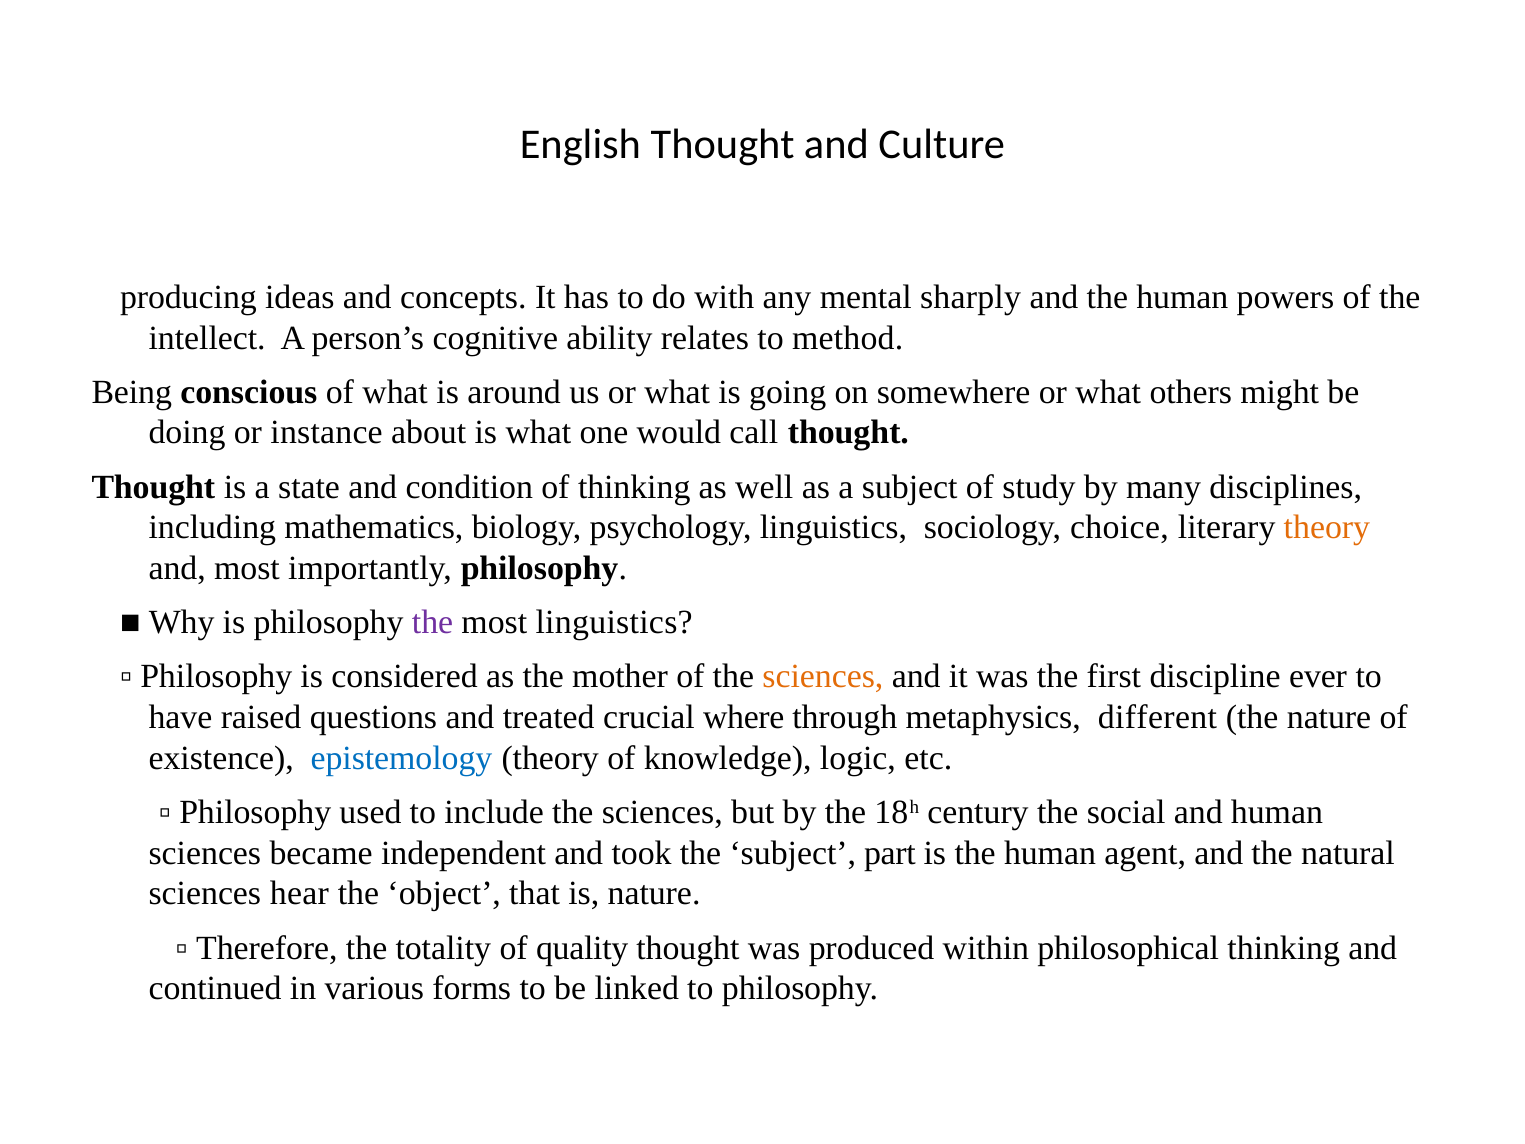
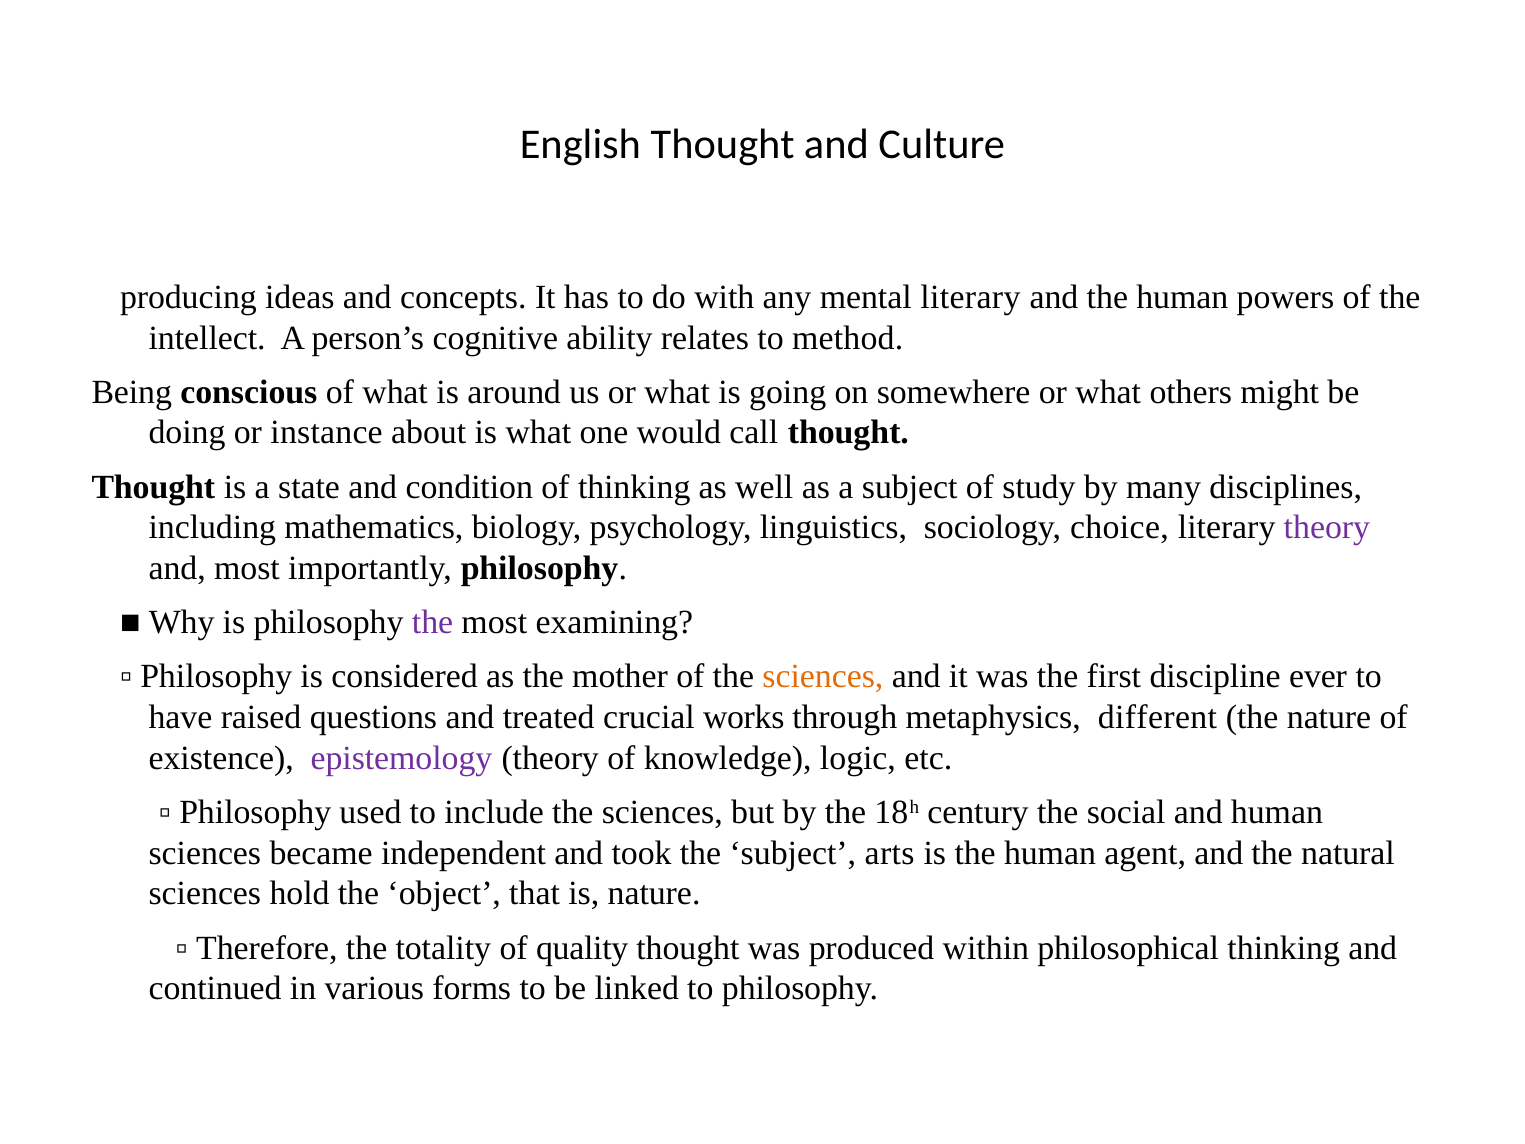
mental sharply: sharply -> literary (970, 297)
theory colour: orange -> purple (1327, 528)
most linguistics: linguistics -> examining (614, 622)
where: where -> works (744, 717)
epistemology colour: blue -> purple (401, 758)
part: part -> arts (890, 853)
hear: hear -> hold (300, 893)
